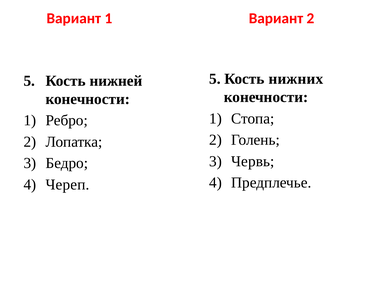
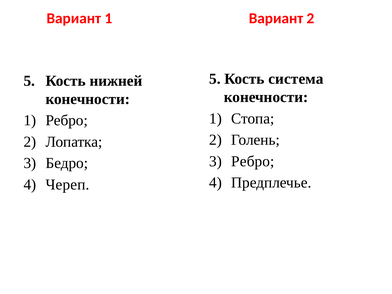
нижних: нижних -> система (296, 79)
Червь: Червь -> Ребро (253, 161)
